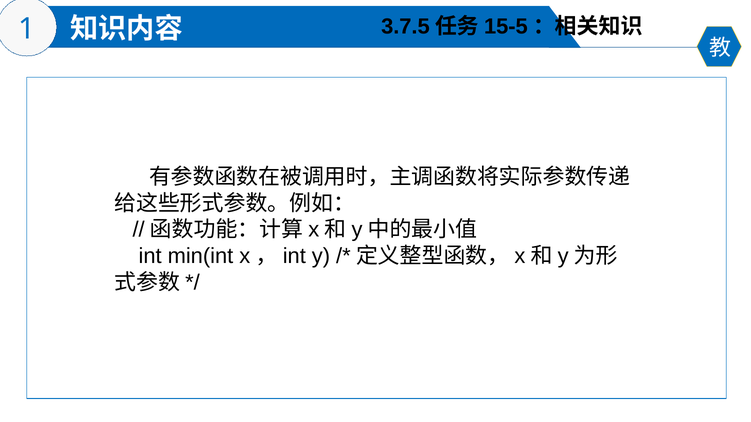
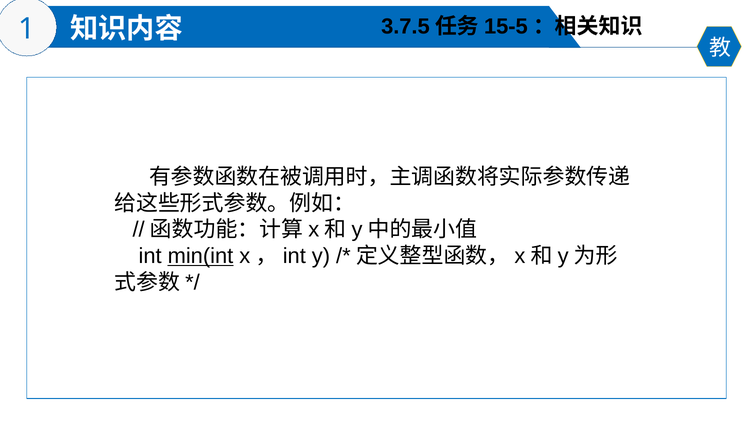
min(int underline: none -> present (200, 256)
